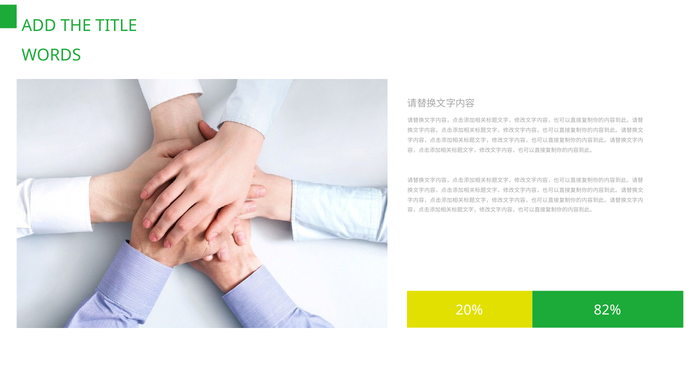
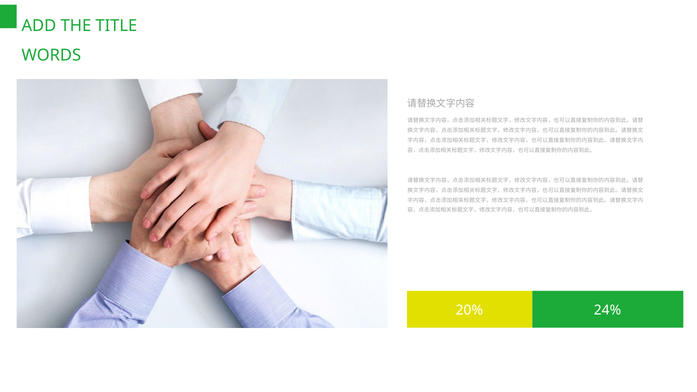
82%: 82% -> 24% (607, 310)
